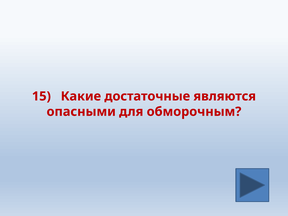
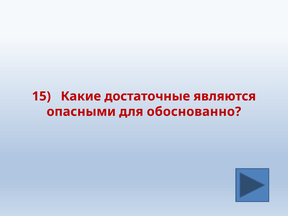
обморочным: обморочным -> обоснованно (194, 112)
